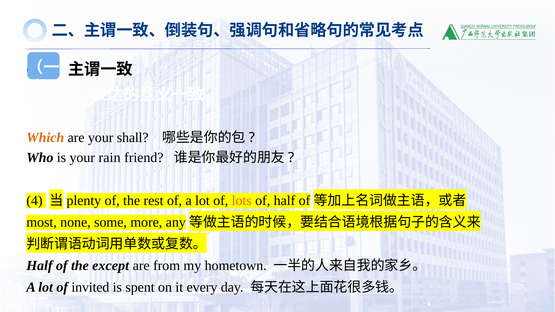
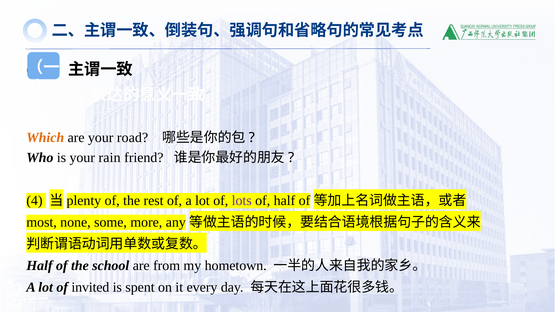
shall: shall -> road (133, 138)
lots colour: orange -> purple (242, 201)
except: except -> school (111, 266)
